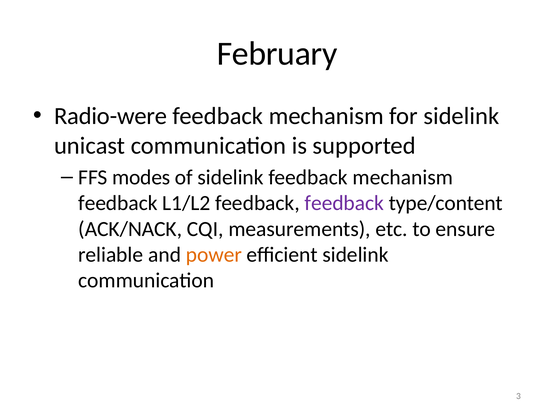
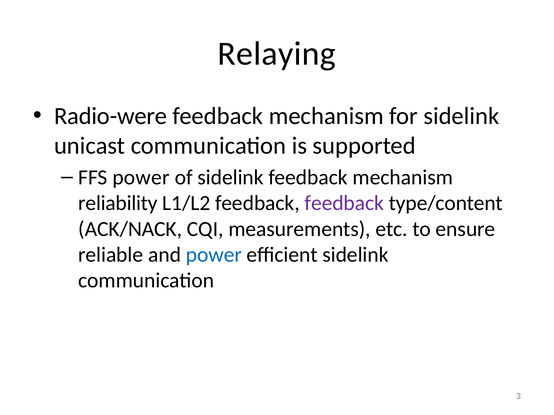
February: February -> Relaying (277, 54)
FFS modes: modes -> power (141, 178)
feedback: feedback -> reliability (118, 203)
power colour: orange -> blue (214, 255)
